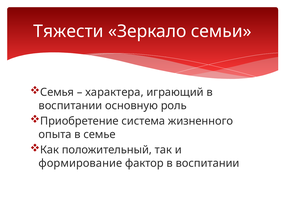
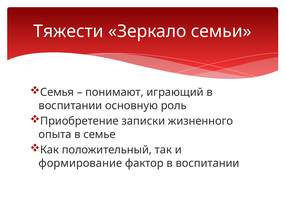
характера: характера -> понимают (114, 92)
система: система -> записки (143, 121)
